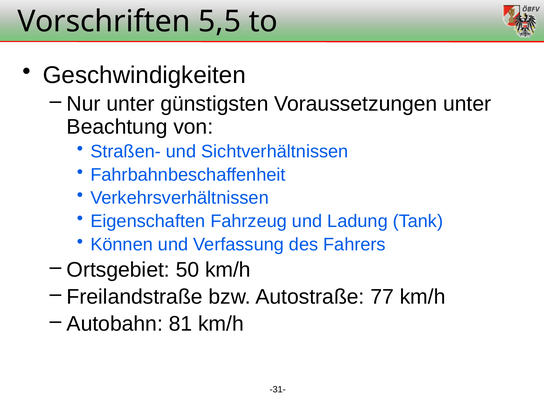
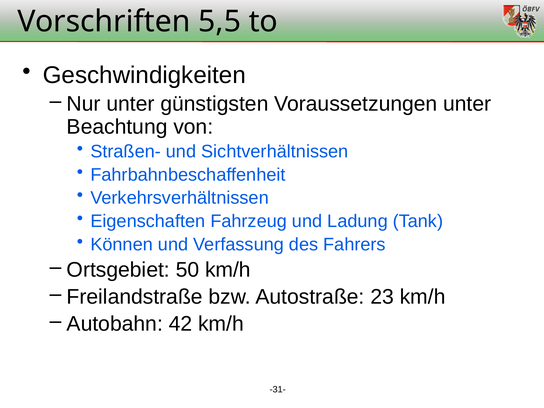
77: 77 -> 23 (382, 297)
81: 81 -> 42 (180, 324)
